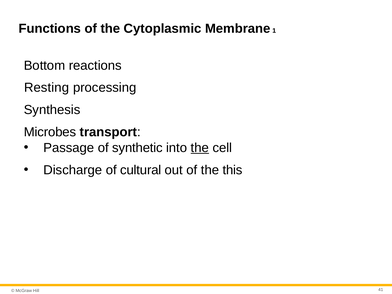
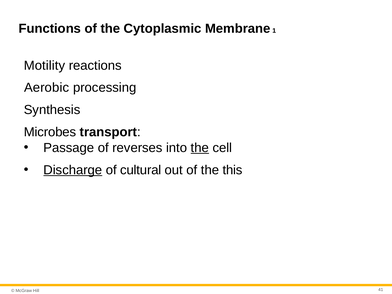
Bottom: Bottom -> Motility (44, 65)
Resting: Resting -> Aerobic (47, 88)
synthetic: synthetic -> reverses (137, 148)
Discharge underline: none -> present (73, 170)
